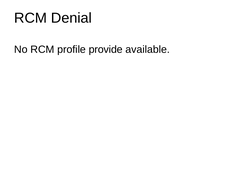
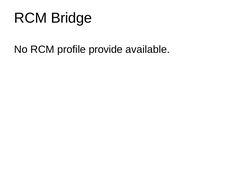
Denial: Denial -> Bridge (71, 18)
